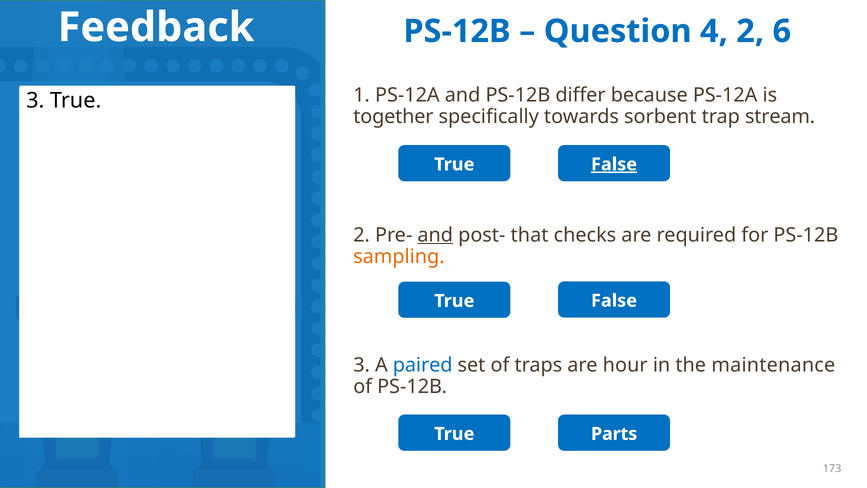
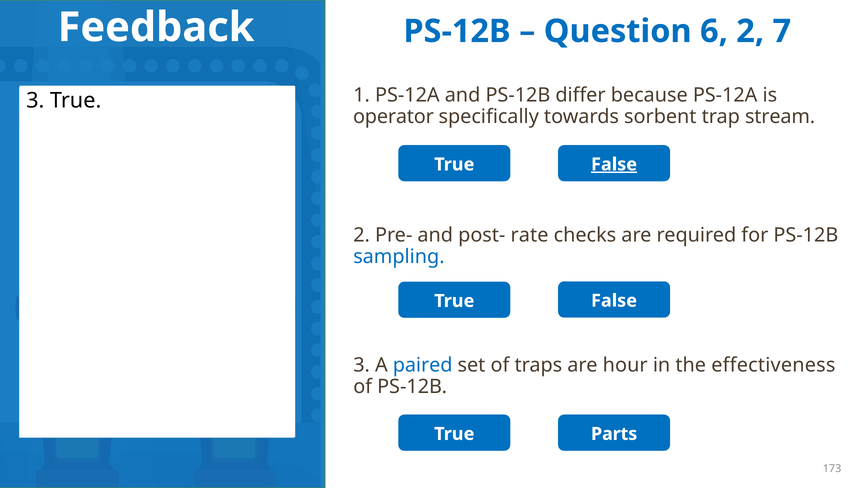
4: 4 -> 6 (714, 31)
6: 6 -> 7 (782, 31)
together: together -> operator (393, 116)
and underline: present -> none (435, 235)
that: that -> rate (530, 235)
sampling colour: orange -> blue (399, 256)
maintenance: maintenance -> effectiveness (773, 365)
